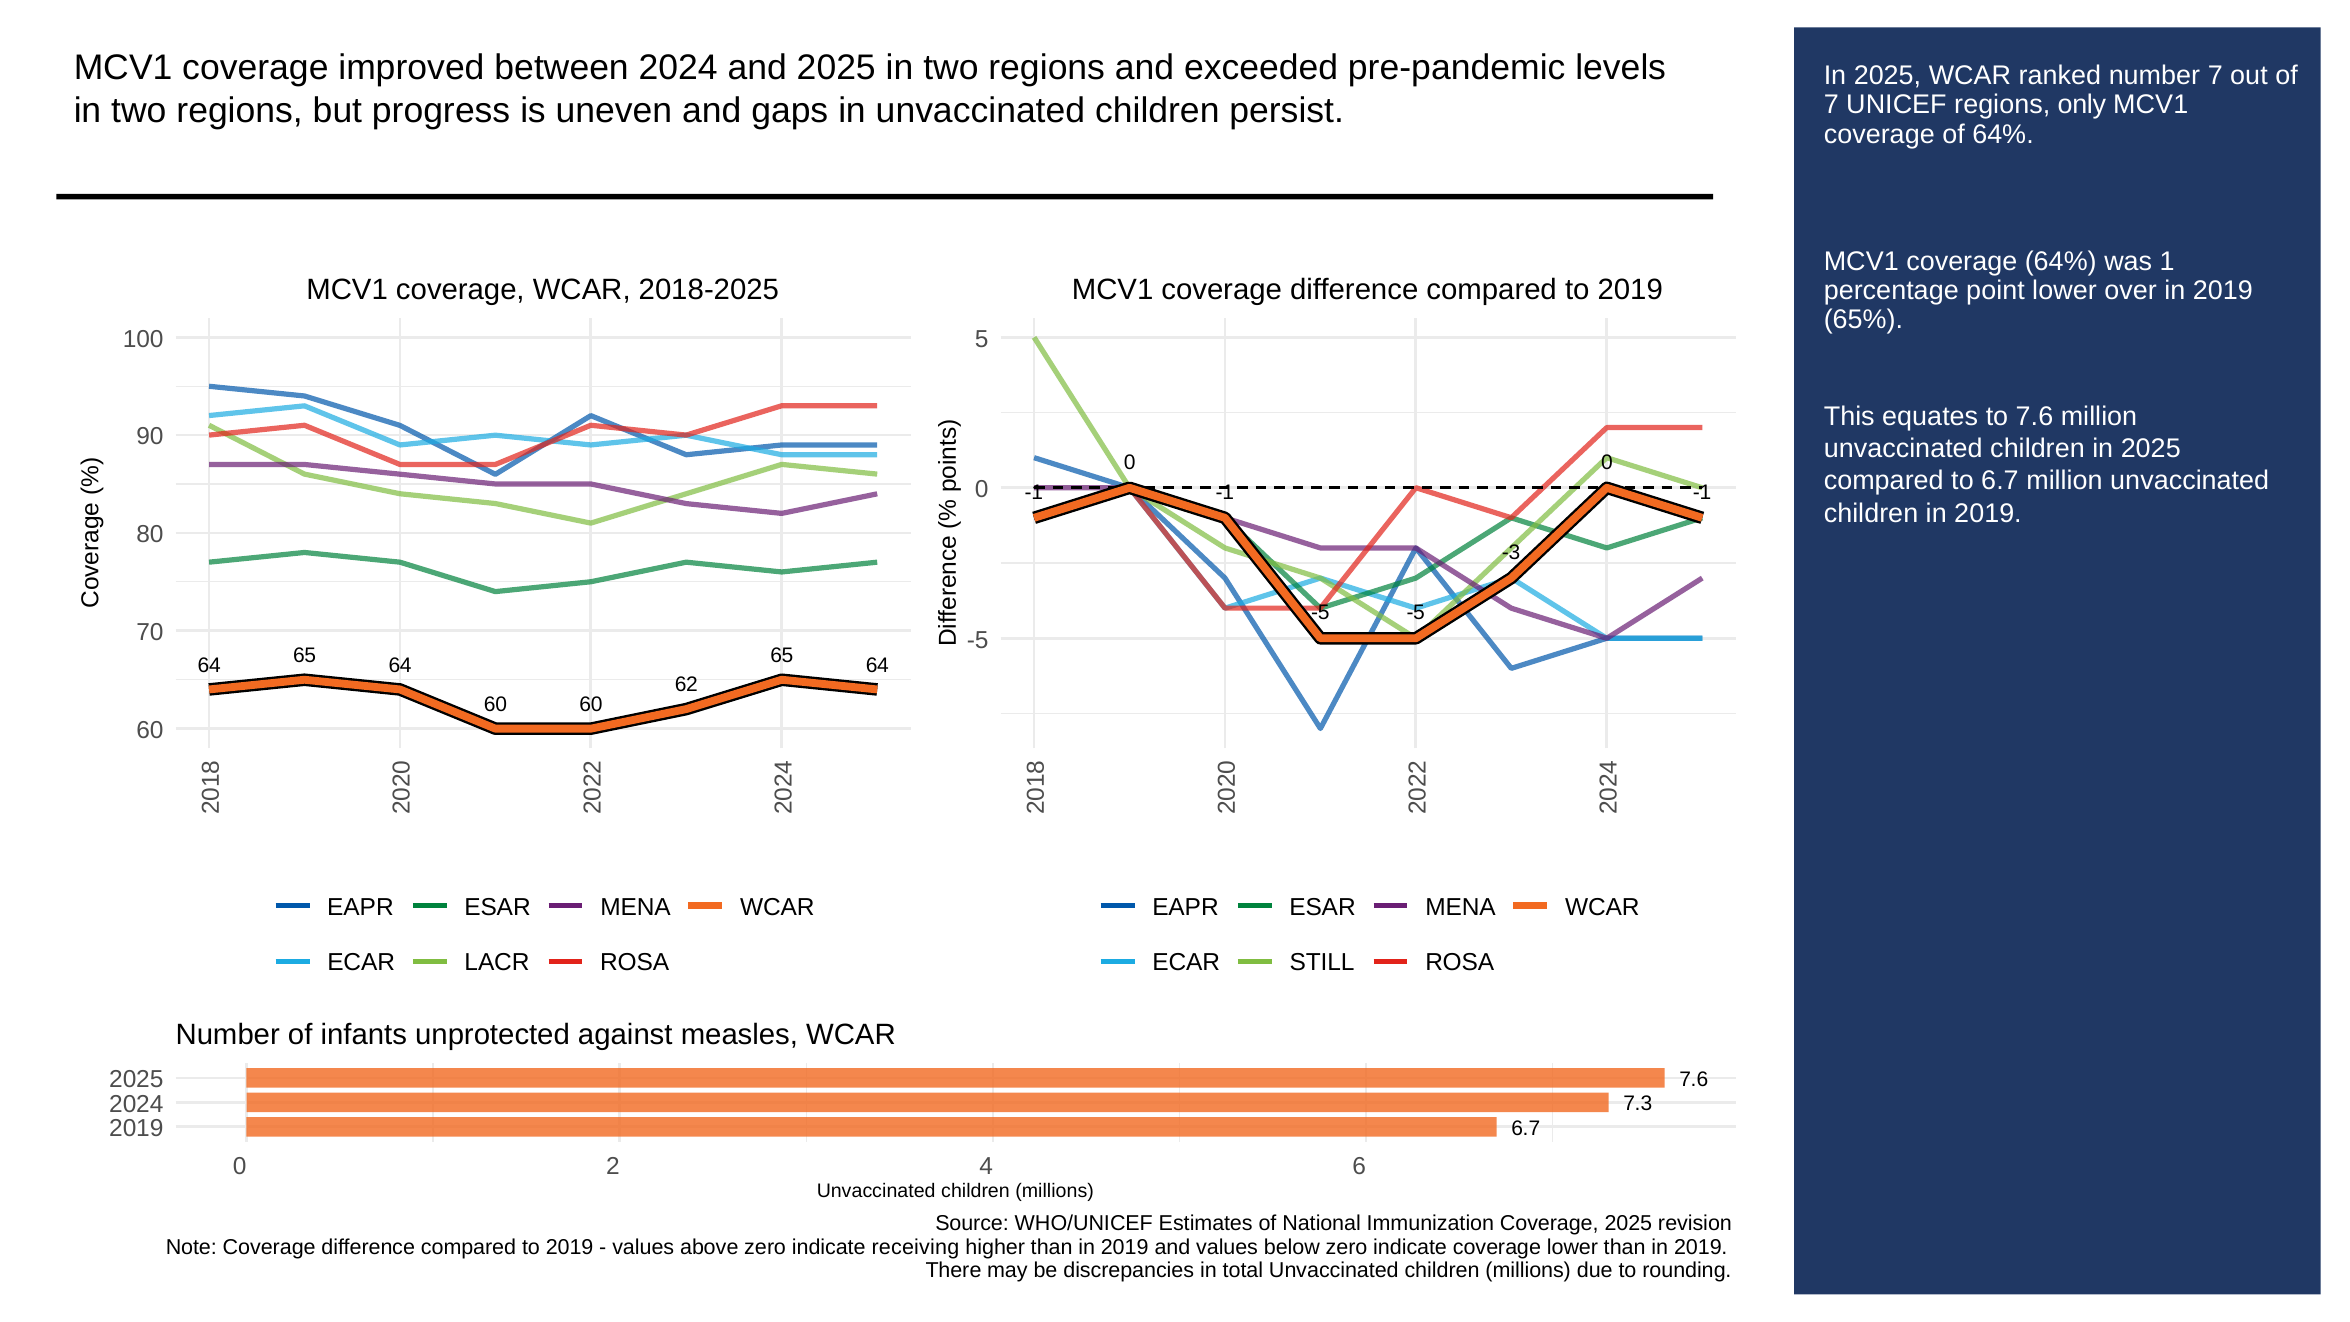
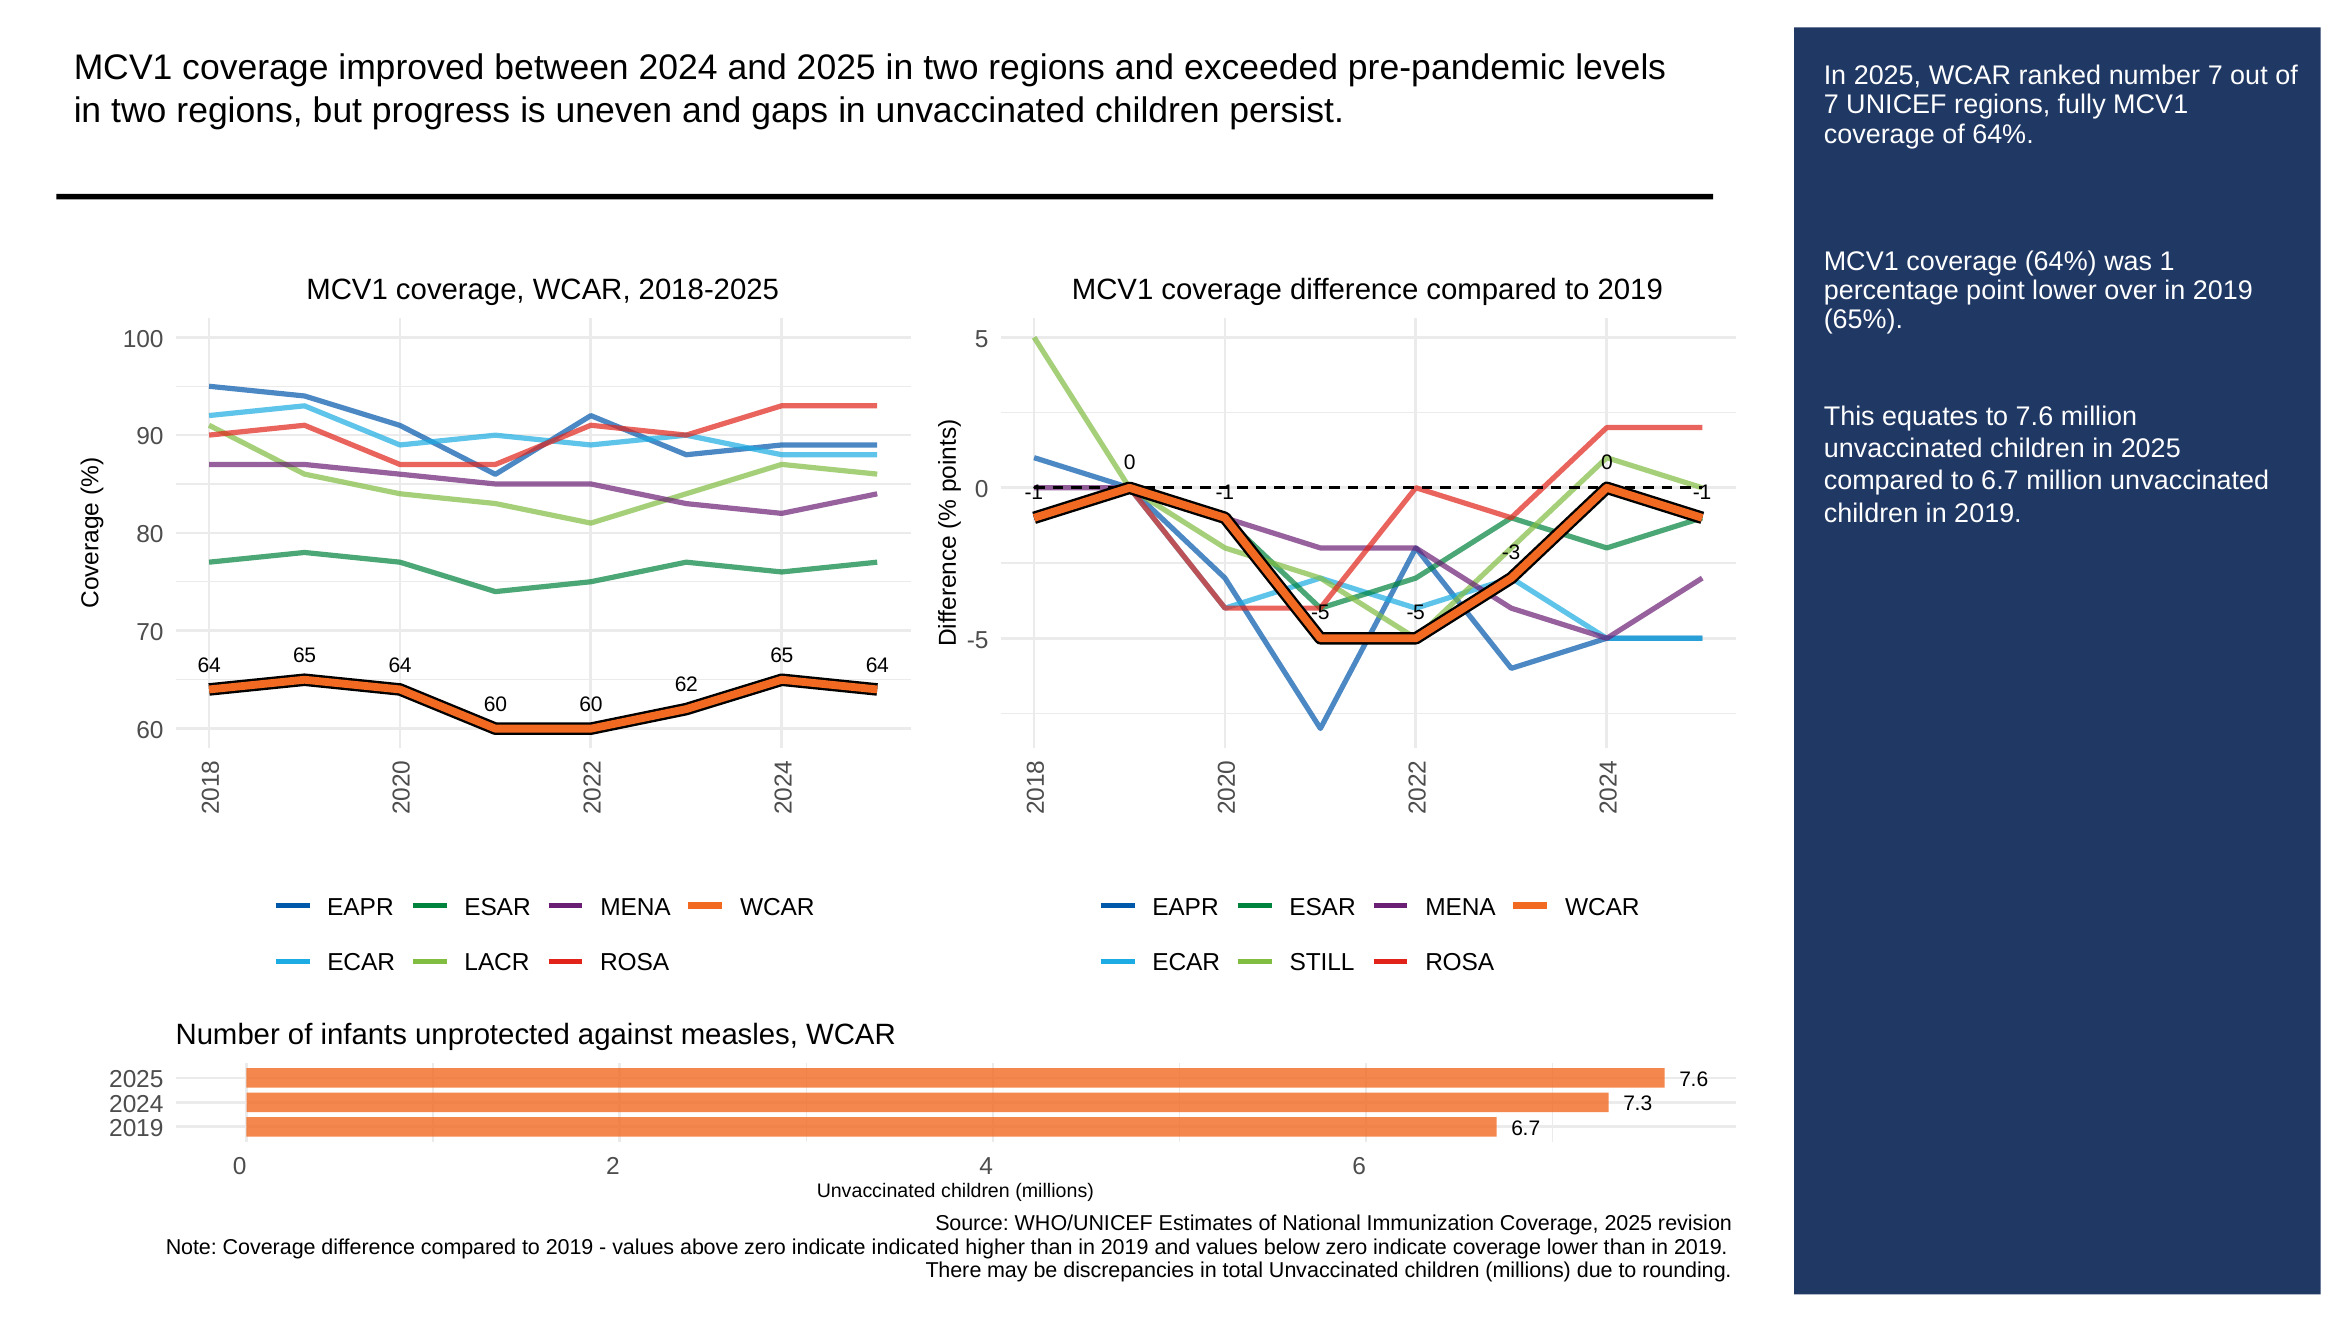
only: only -> fully (2082, 105)
receiving: receiving -> indicated (915, 1247)
